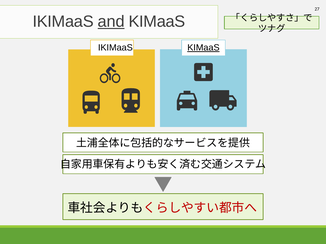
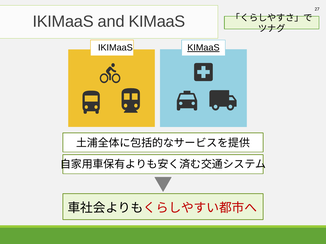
and underline: present -> none (111, 22)
